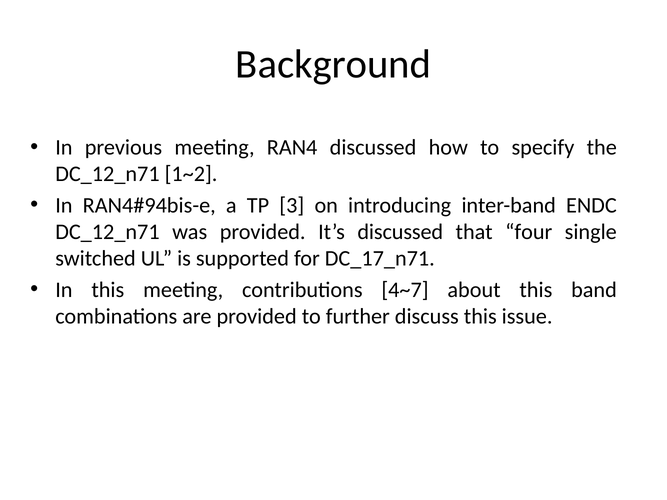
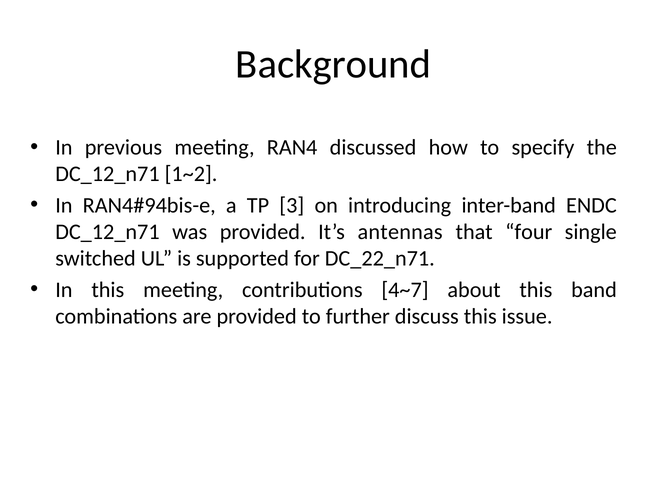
It’s discussed: discussed -> antennas (400, 232)
DC_17_n71: DC_17_n71 -> DC_22_n71 (380, 259)
